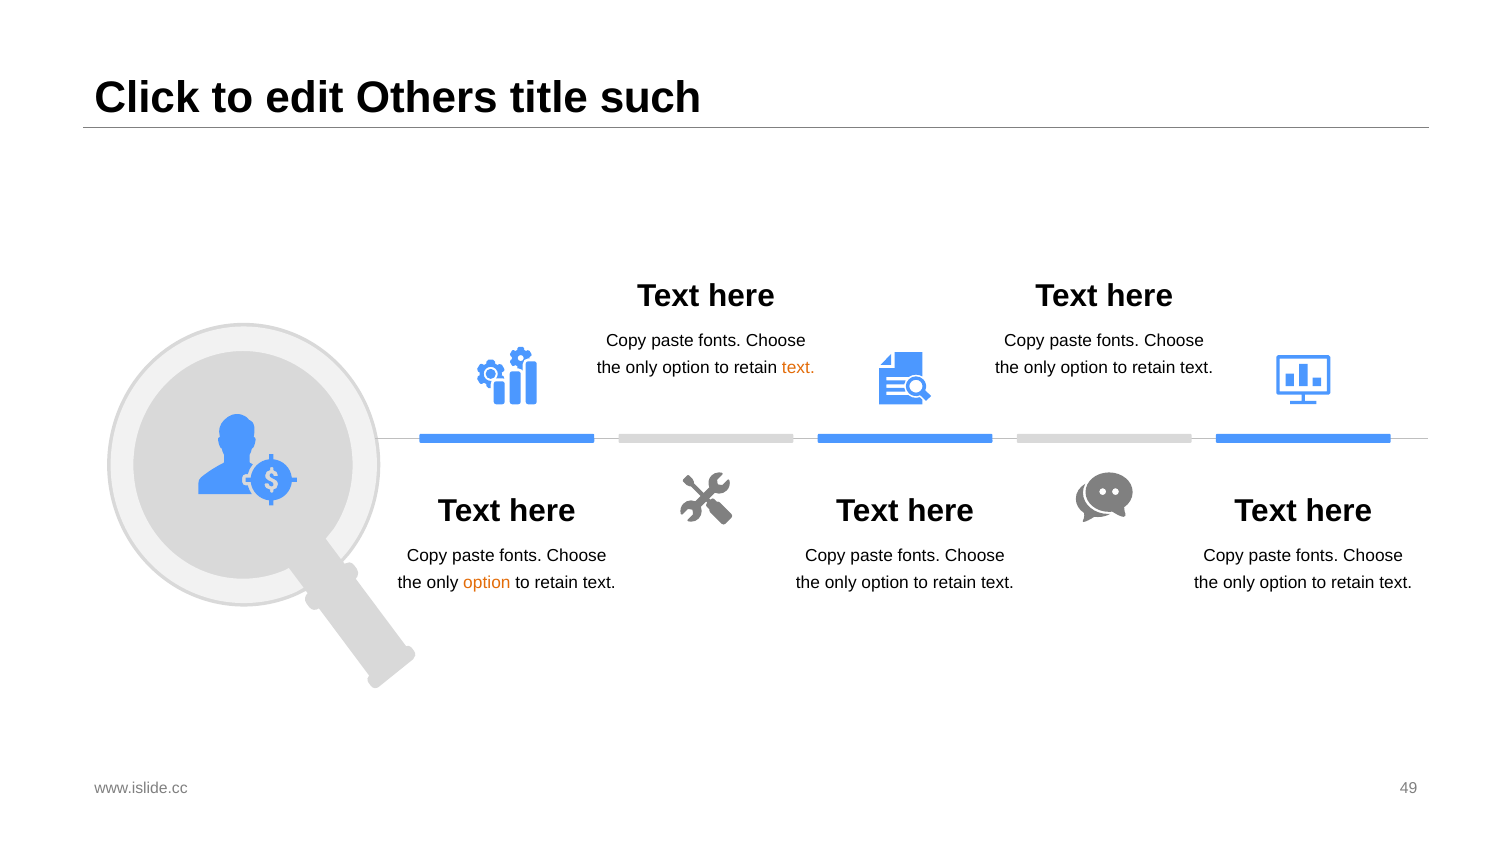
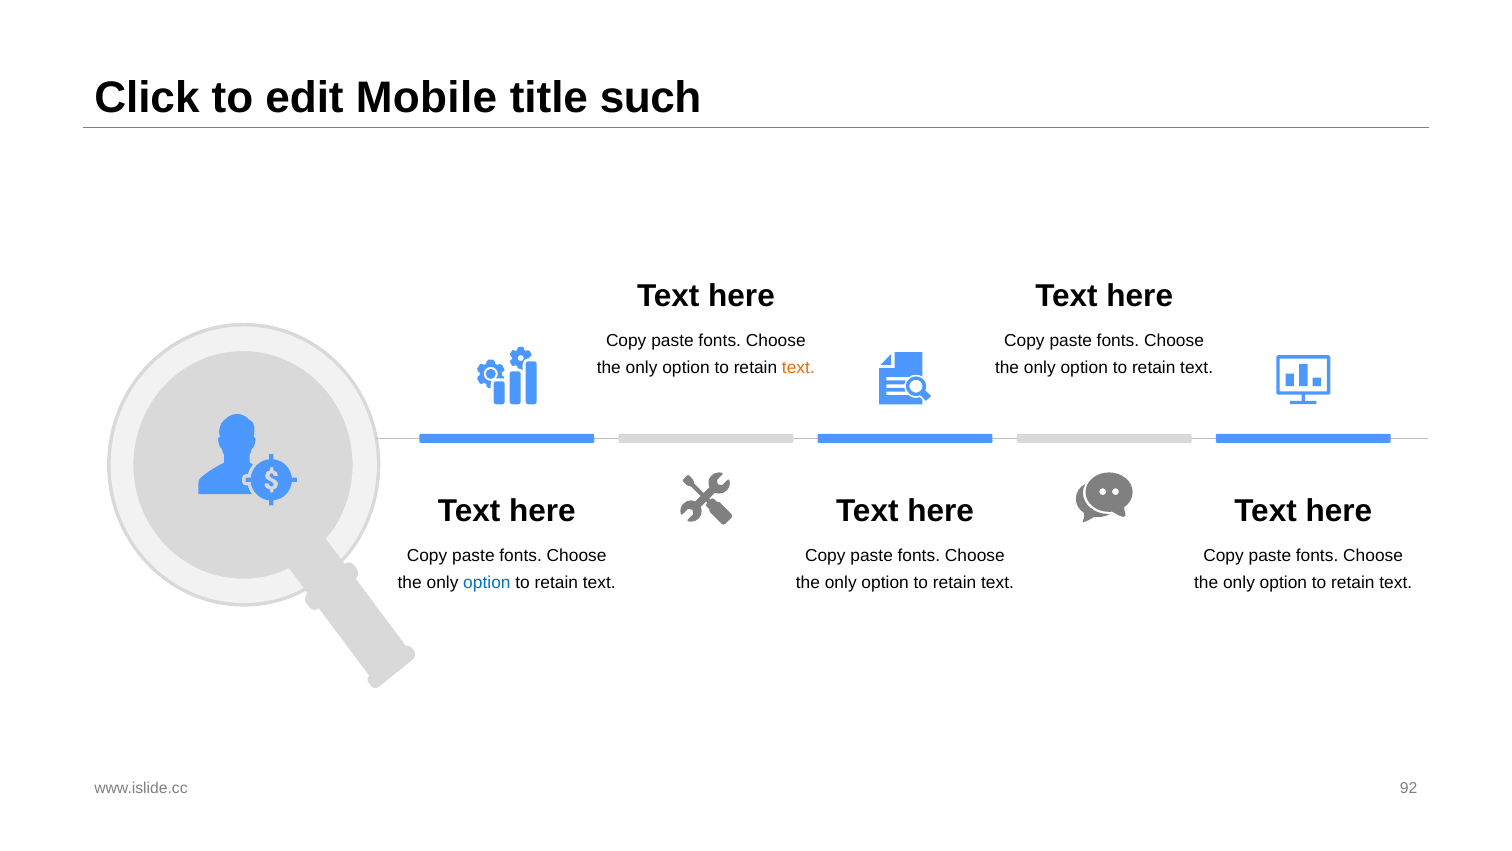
Others: Others -> Mobile (427, 98)
option colour: orange -> blue (487, 582)
49: 49 -> 92 (1409, 788)
